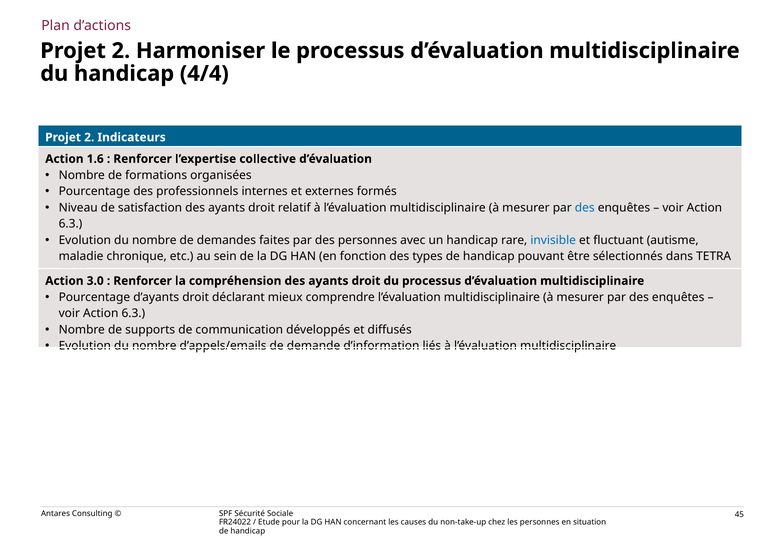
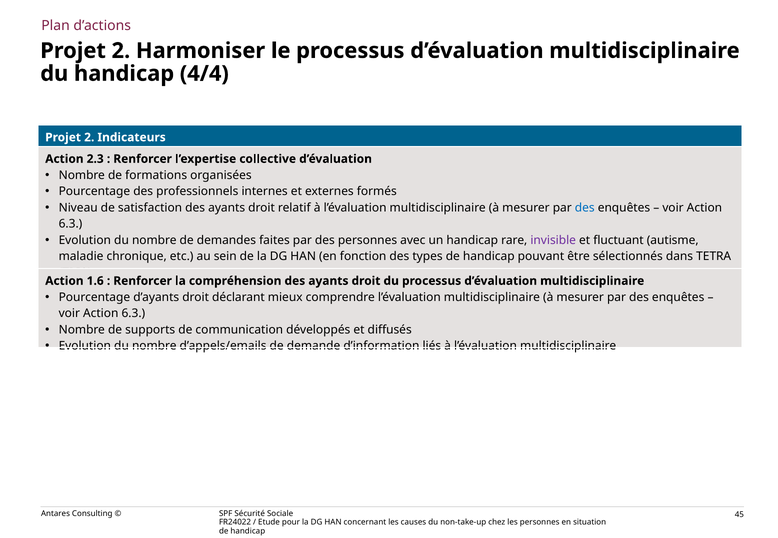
1.6: 1.6 -> 2.3 (95, 159)
invisible colour: blue -> purple (553, 241)
3.0: 3.0 -> 1.6 (95, 281)
